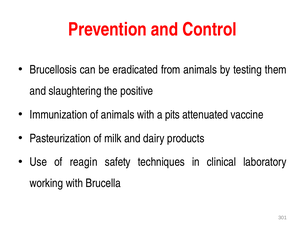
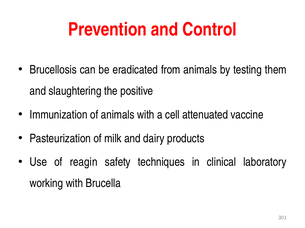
pits: pits -> cell (172, 115)
